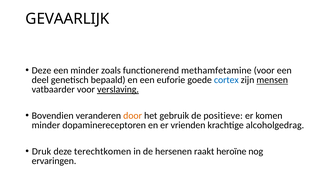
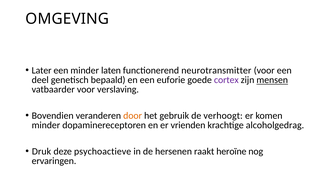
GEVAARLIJK: GEVAARLIJK -> OMGEVING (67, 19)
Deze: Deze -> Later (42, 70)
zoals: zoals -> laten (111, 70)
methamfetamine: methamfetamine -> neurotransmitter (216, 70)
cortex colour: blue -> purple (226, 80)
verslaving underline: present -> none (118, 89)
positieve: positieve -> verhoogt (223, 116)
terechtkomen: terechtkomen -> psychoactieve (103, 151)
